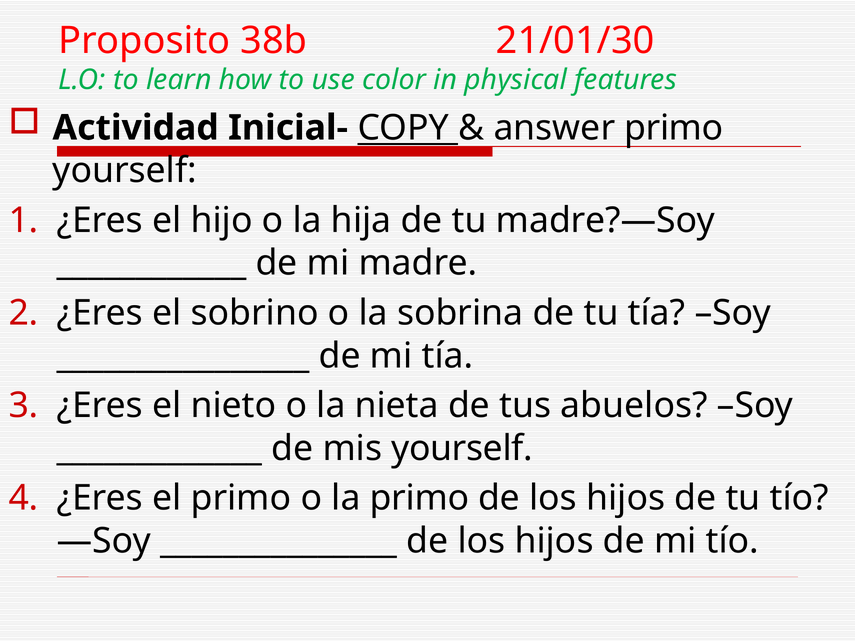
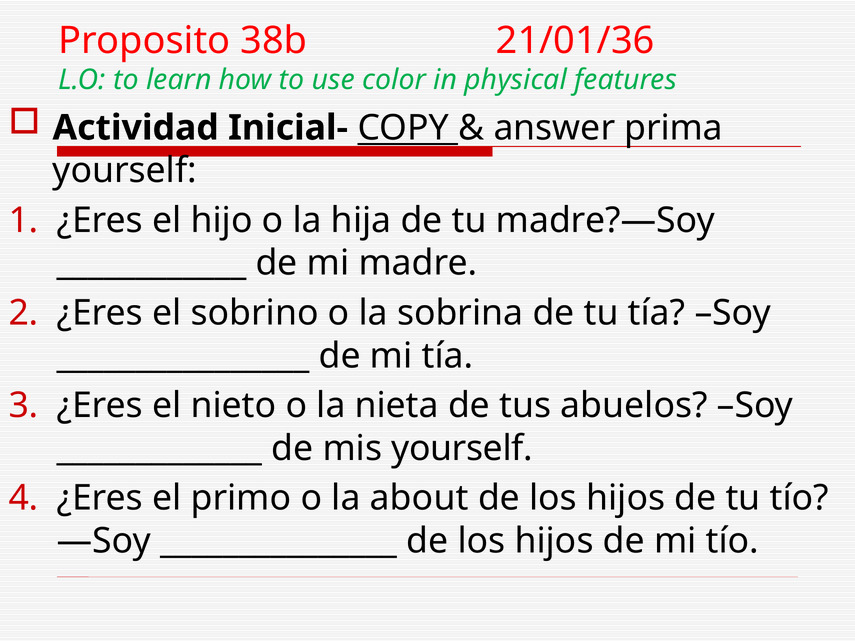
21/01/30: 21/01/30 -> 21/01/36 (575, 41)
answer primo: primo -> prima (674, 128)
la primo: primo -> about (419, 498)
